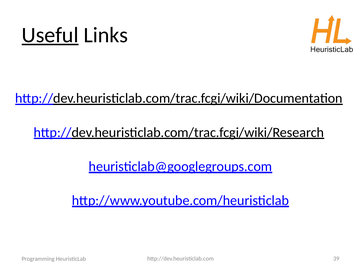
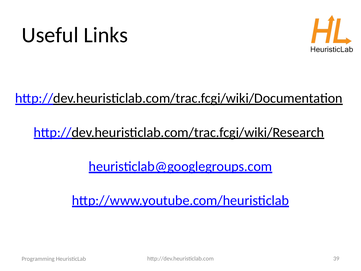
Useful underline: present -> none (50, 35)
